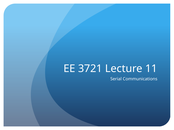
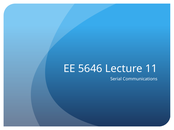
3721: 3721 -> 5646 (90, 69)
